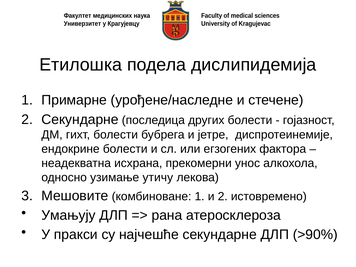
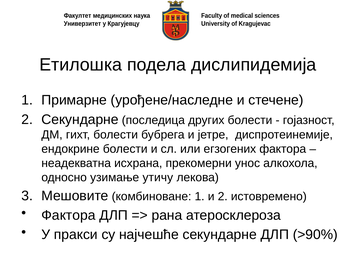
Умањују: Умањују -> Фактора (68, 215)
